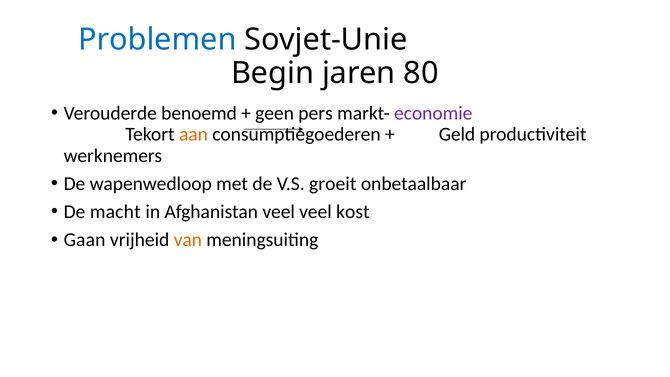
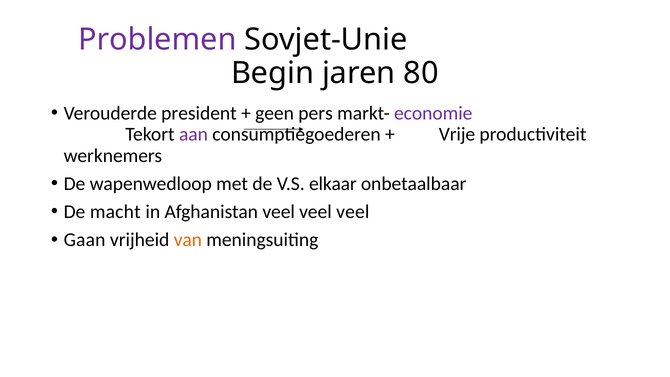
Problemen colour: blue -> purple (157, 40)
benoemd: benoemd -> president (199, 113)
aan colour: orange -> purple (193, 134)
Geld: Geld -> Vrije (457, 134)
groeit: groeit -> elkaar (333, 184)
kost: kost -> veel (353, 212)
